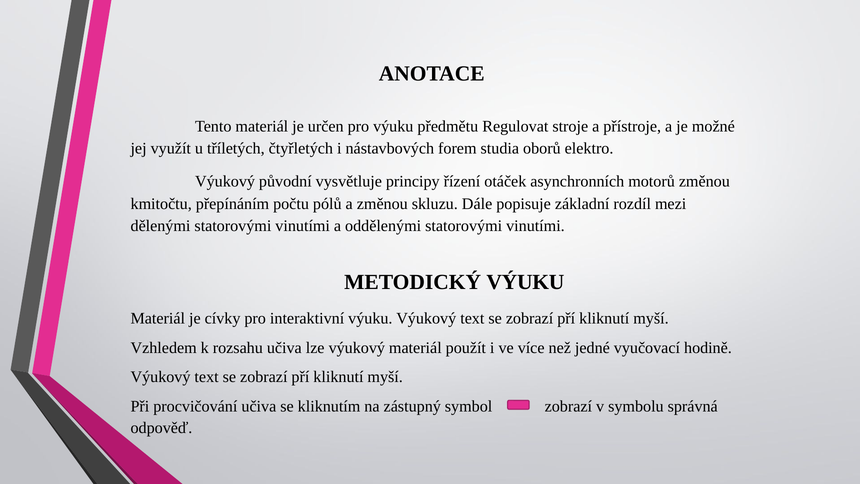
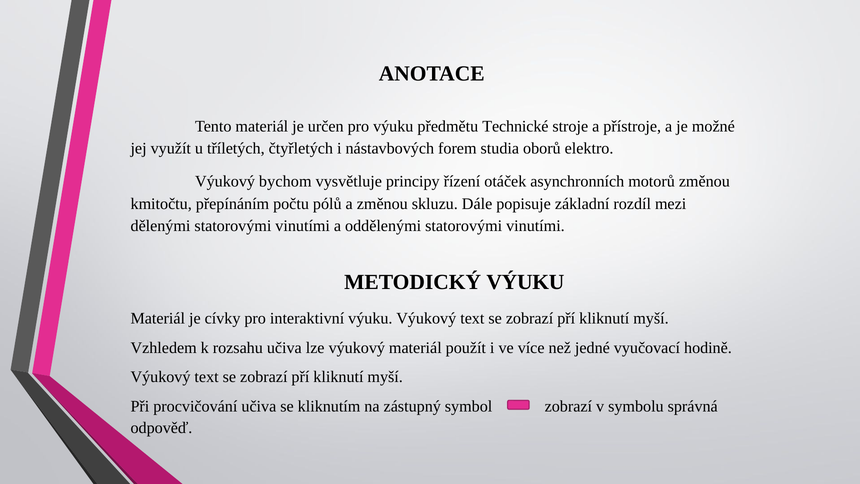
Regulovat: Regulovat -> Technické (515, 126)
původní: původní -> bychom (285, 181)
